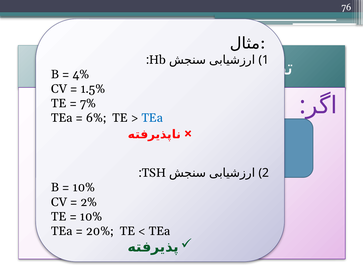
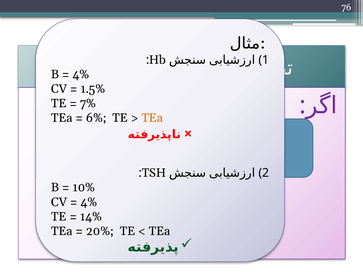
TEa colour: blue -> orange (152, 118)
2%: 2% -> 4% (89, 202)
10%: 10% -> 14% (91, 217)
